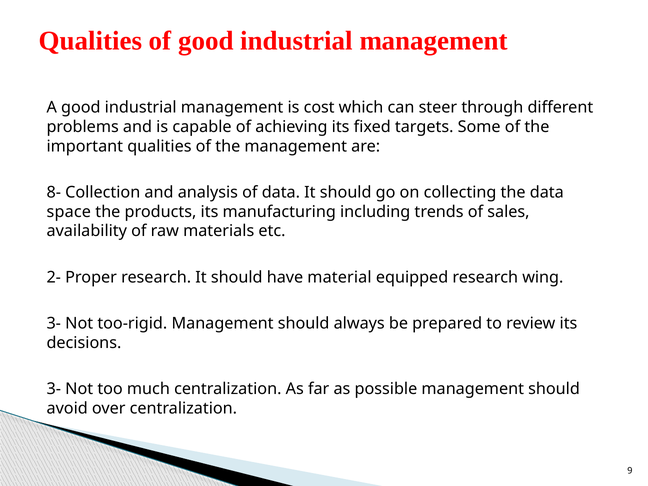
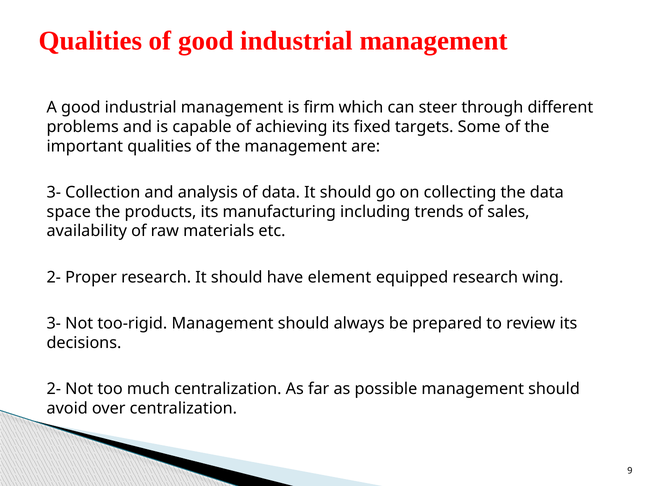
cost: cost -> firm (319, 107)
8-: 8- -> 3- (54, 192)
material: material -> element (339, 277)
3-: 3- -> 2- (54, 389)
